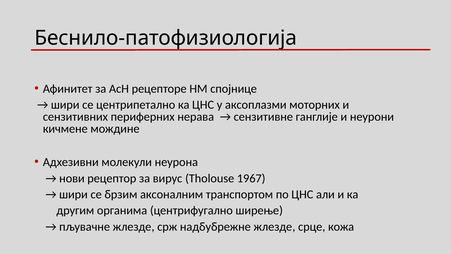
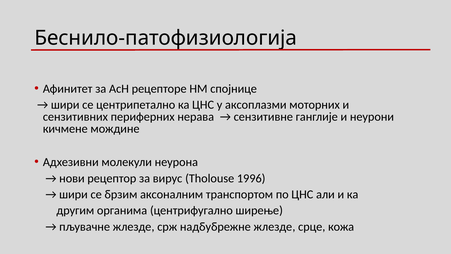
1967: 1967 -> 1996 (251, 178)
